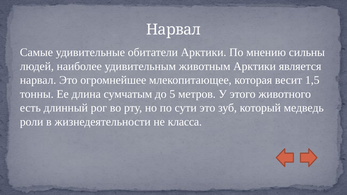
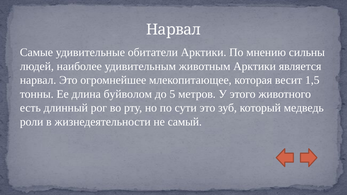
сумчатым: сумчатым -> буйволом (128, 94)
класса: класса -> самый (185, 122)
